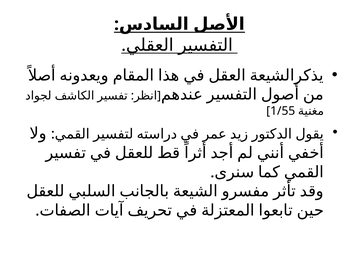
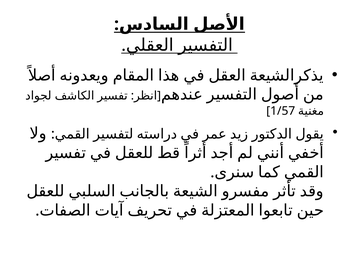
1/55: 1/55 -> 1/57 (283, 111)
